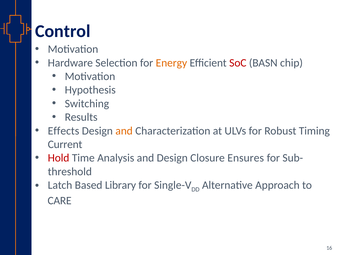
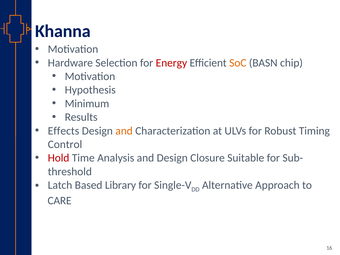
Control: Control -> Khanna (63, 31)
Energy colour: orange -> red (171, 63)
SoC colour: red -> orange (238, 63)
Switching: Switching -> Minimum (87, 104)
Current: Current -> Control (65, 144)
Ensures: Ensures -> Suitable (246, 158)
